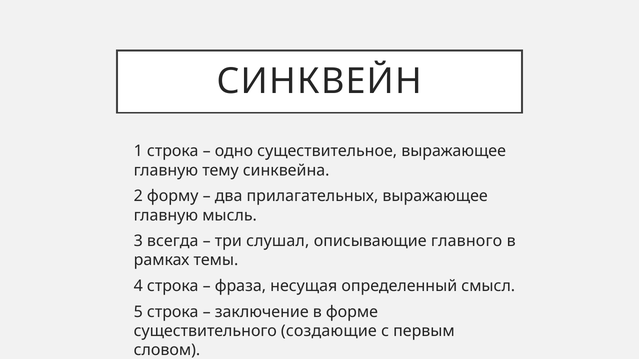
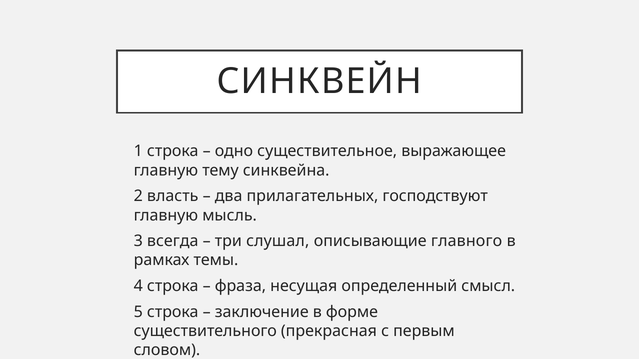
форму: форму -> власть (173, 196)
прилагательных выражающее: выражающее -> господствуют (435, 196)
создающие: создающие -> прекрасная (329, 331)
